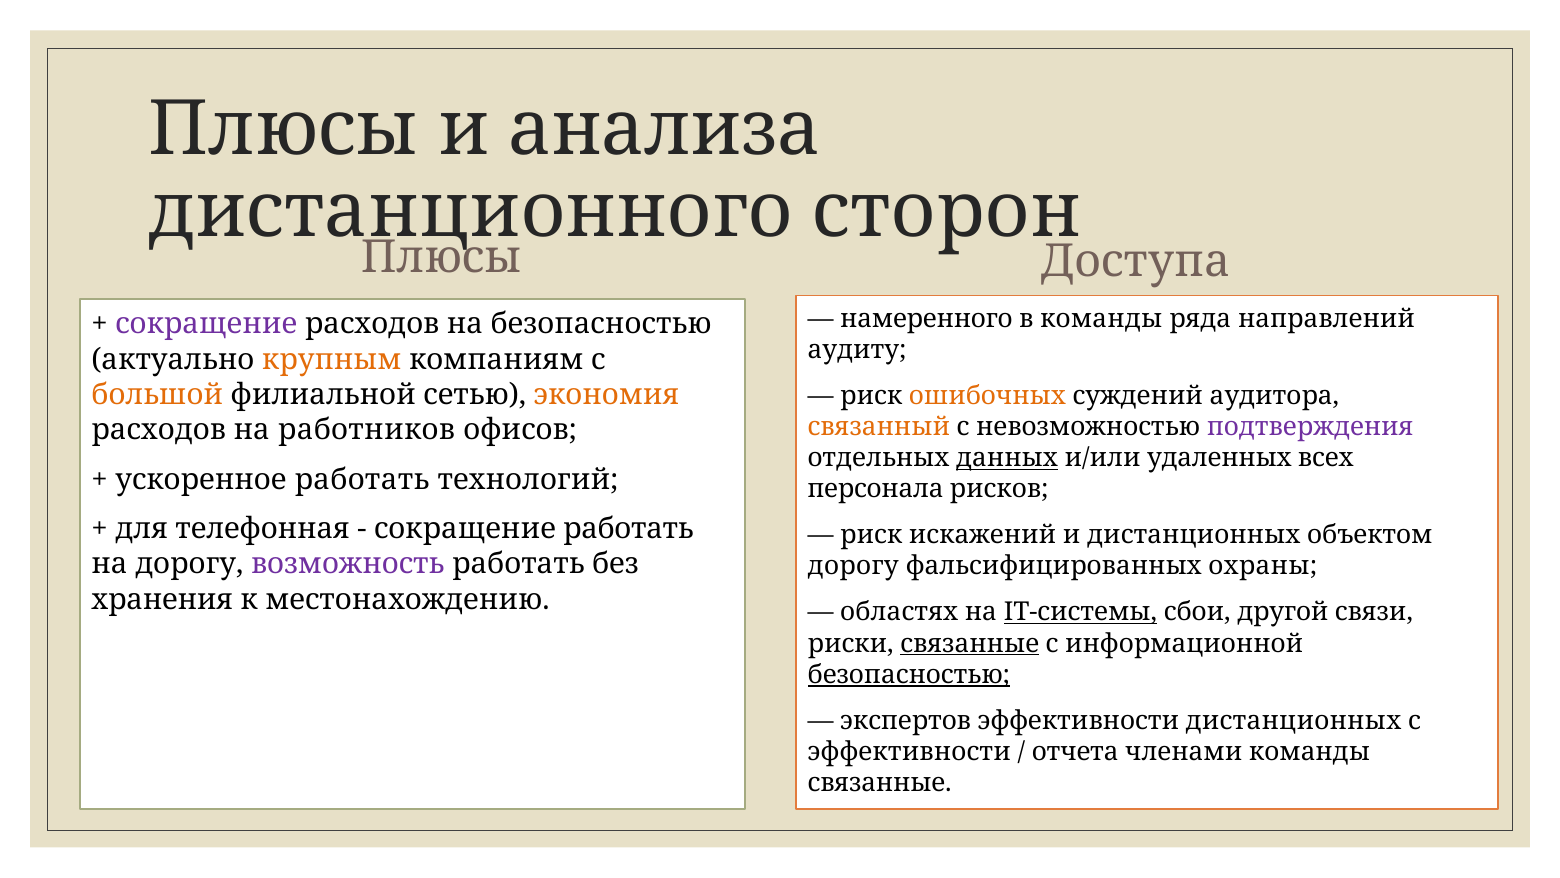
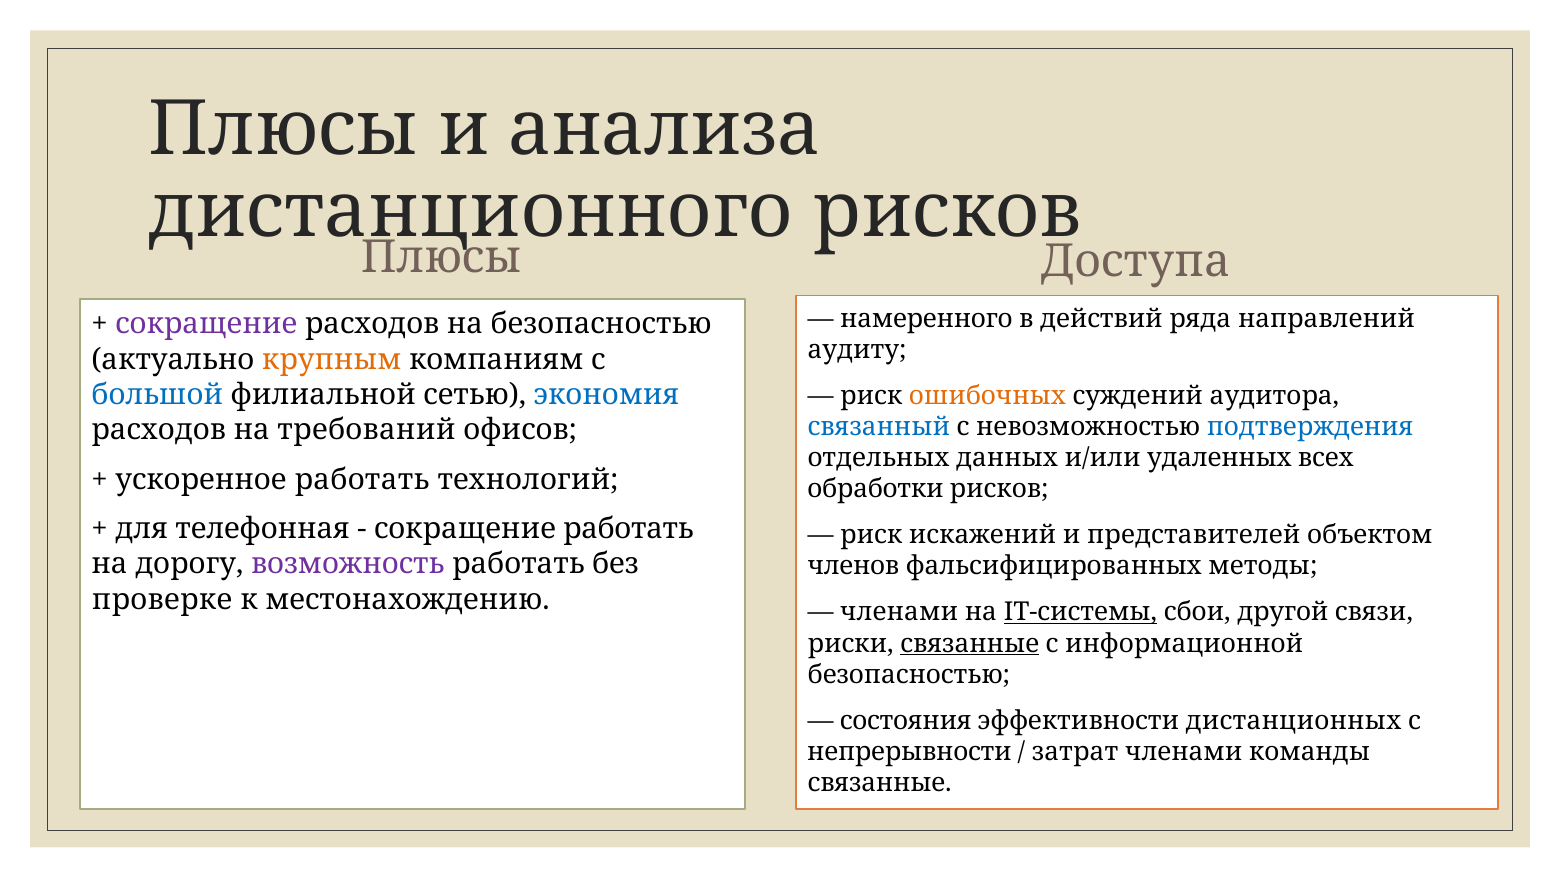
сторон: сторон -> рисков (947, 211)
в команды: команды -> действий (1101, 318)
большой colour: orange -> blue (157, 394)
экономия colour: orange -> blue (607, 394)
связанный colour: orange -> blue (879, 427)
подтверждения colour: purple -> blue (1310, 427)
работников: работников -> требований (367, 429)
данных underline: present -> none (1007, 458)
персонала: персонала -> обработки (875, 489)
и дистанционных: дистанционных -> представителей (1194, 535)
дорогу: дорогу -> членов (853, 566)
охраны: охраны -> методы (1263, 566)
хранения: хранения -> проверке (162, 599)
областях: областях -> членами (899, 612)
безопасностью underline: present -> none (909, 674)
экспертов: экспертов -> состояния (906, 720)
эффективности: эффективности -> непрерывности (909, 751)
отчета: отчета -> затрат (1075, 751)
